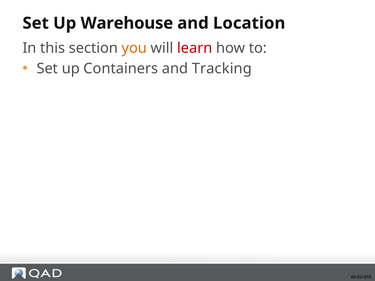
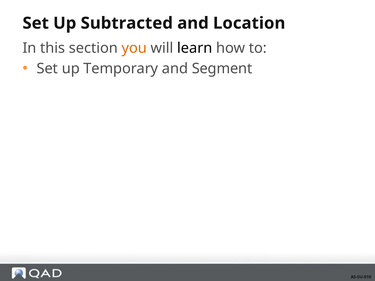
Warehouse: Warehouse -> Subtracted (127, 23)
learn colour: red -> black (195, 48)
Containers: Containers -> Temporary (121, 69)
Tracking: Tracking -> Segment (222, 69)
